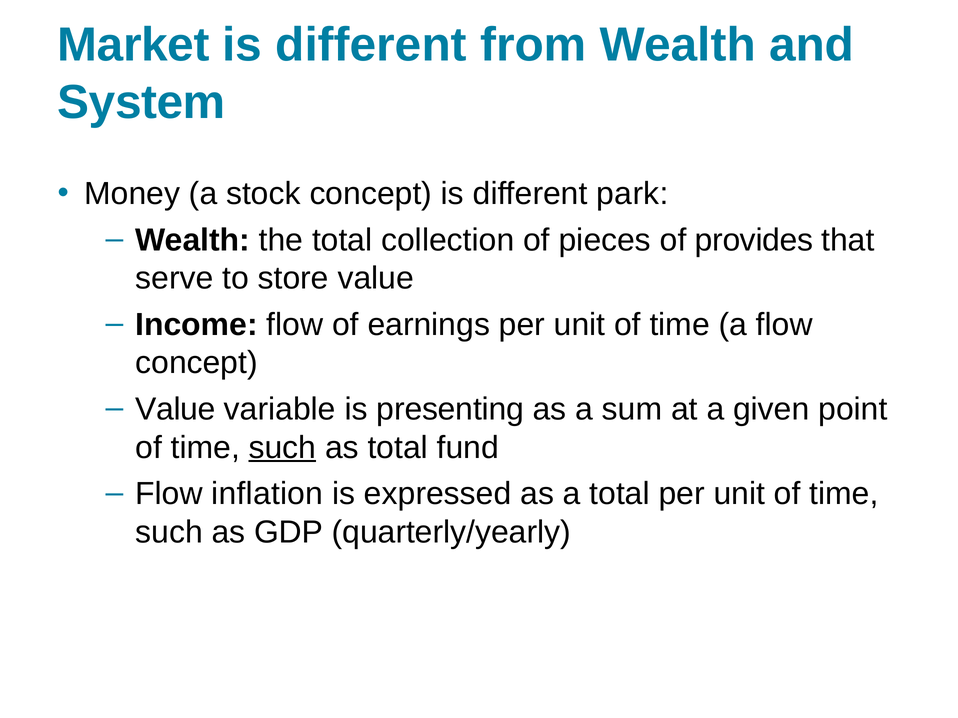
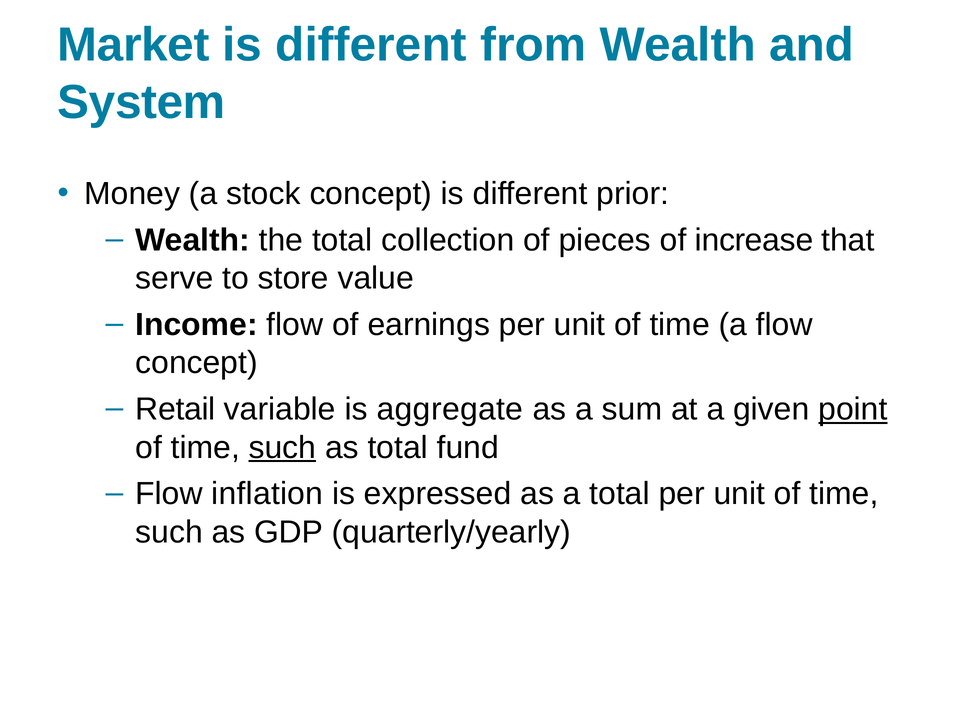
park: park -> prior (633, 194)
provides: provides -> increase (754, 240)
Value: Value -> Retail (175, 409)
presenting: presenting -> aggregate (450, 409)
point underline: none -> present (853, 409)
